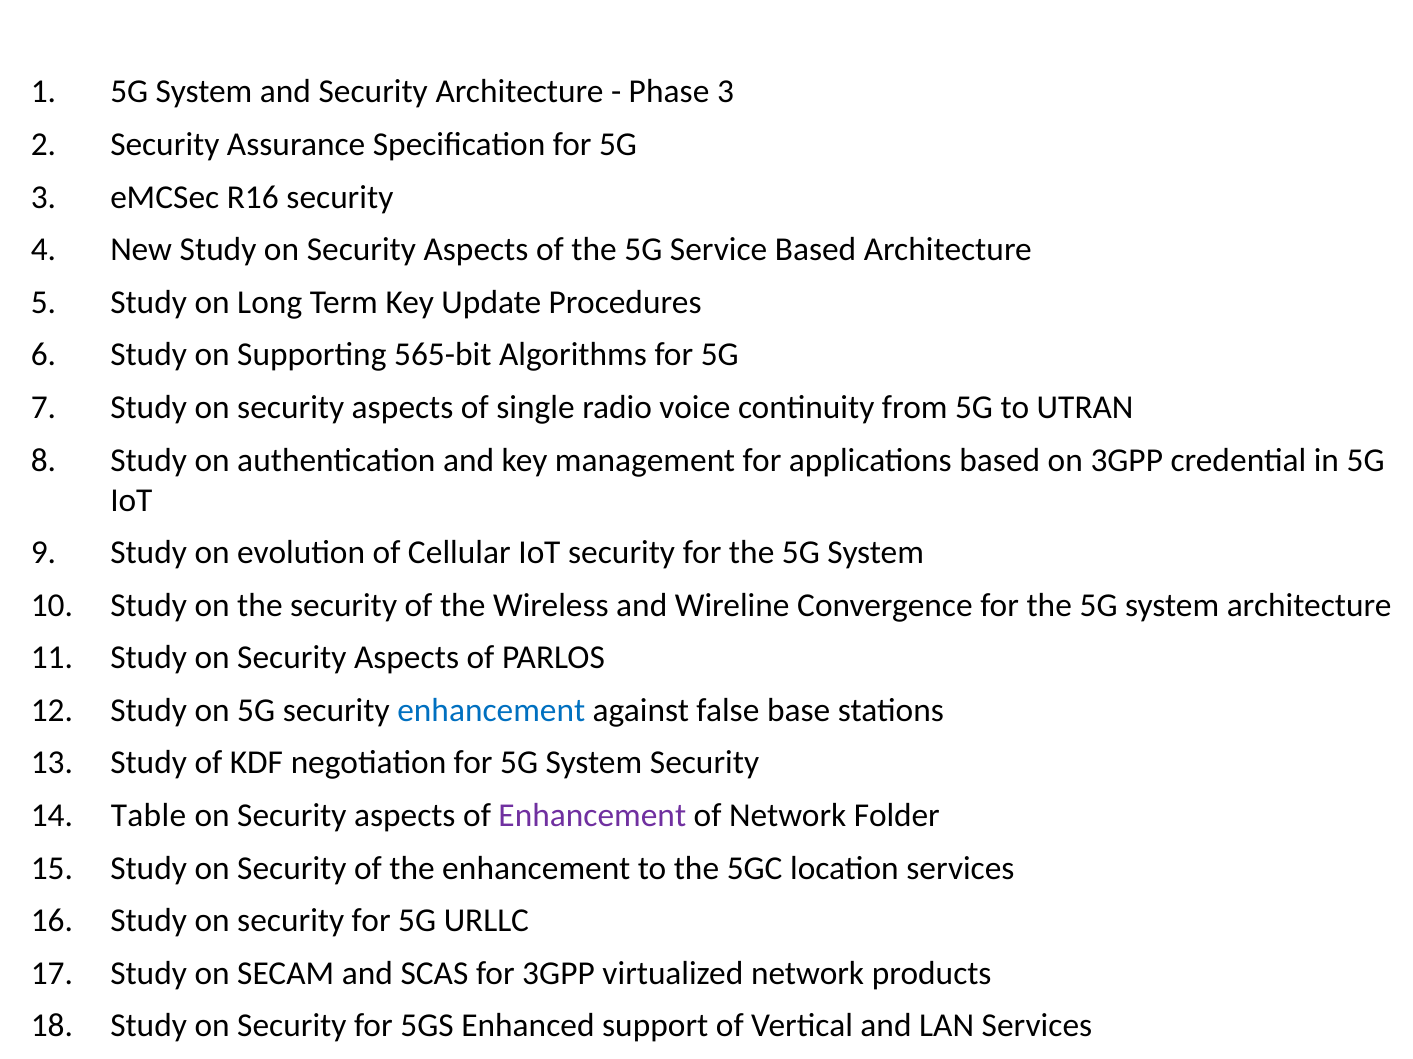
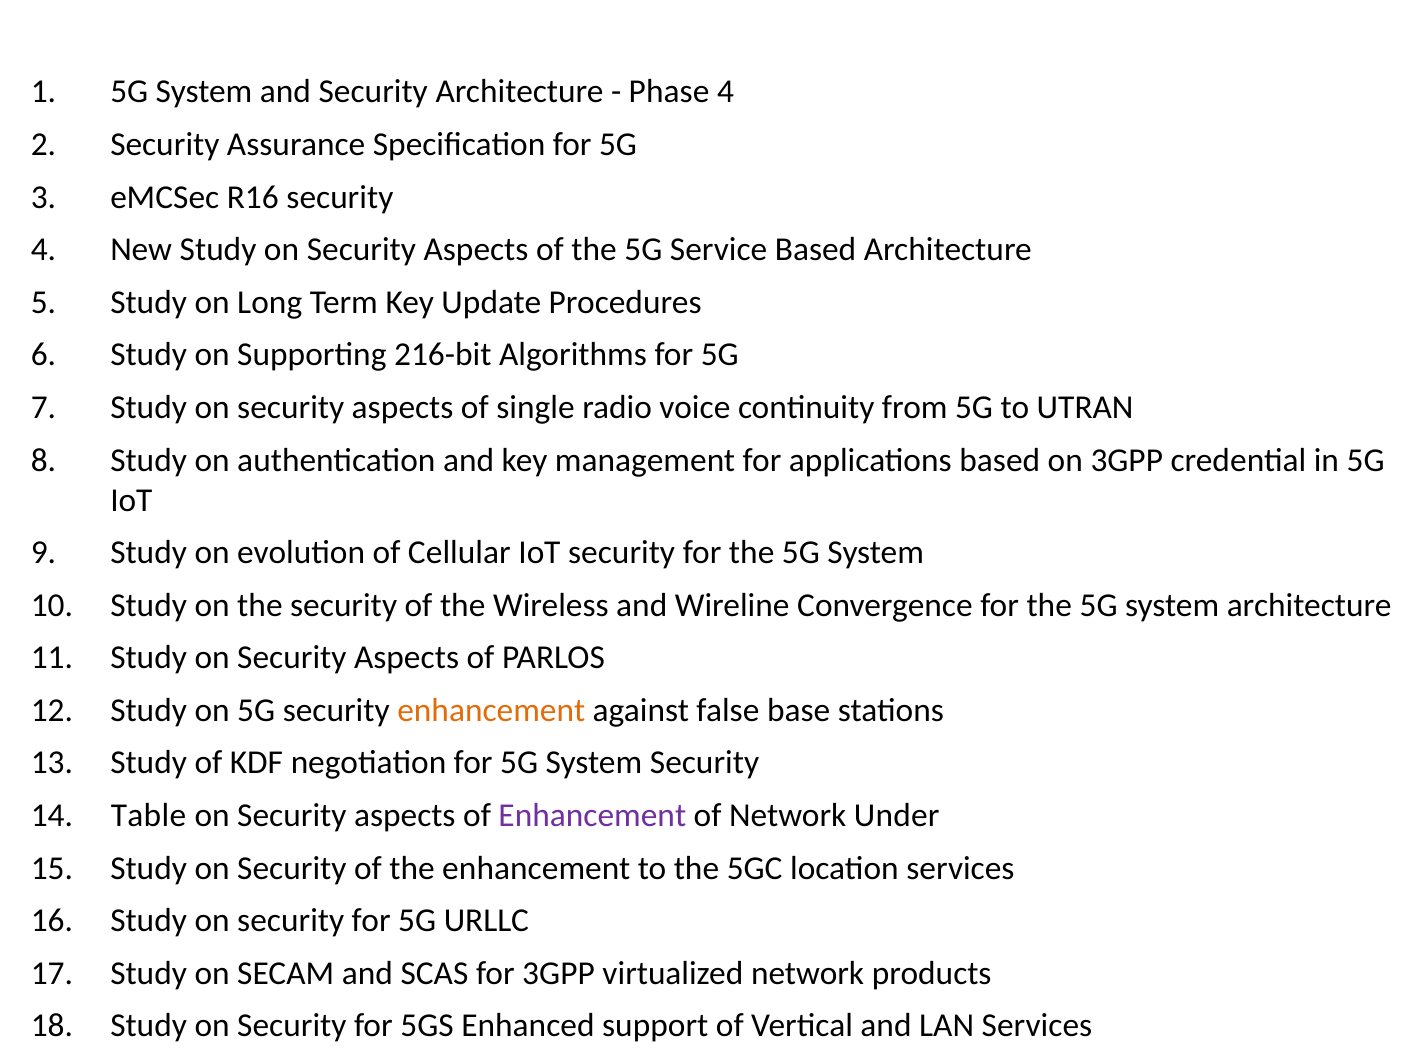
Phase 3: 3 -> 4 (725, 92)
565-bit: 565-bit -> 216-bit (443, 355)
enhancement colour: blue -> orange (491, 711)
Folder: Folder -> Under (897, 816)
